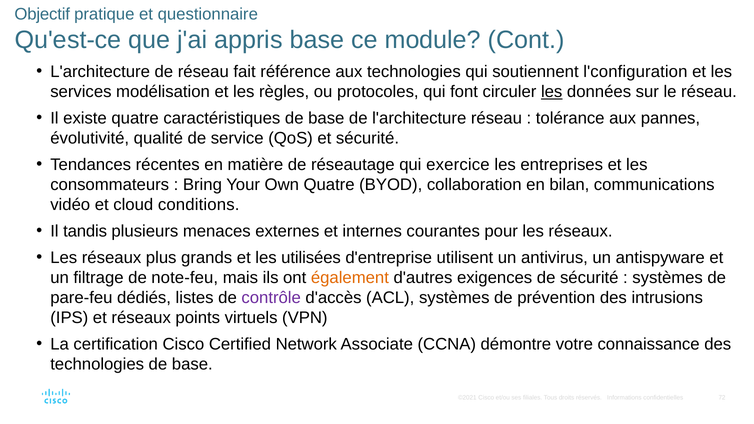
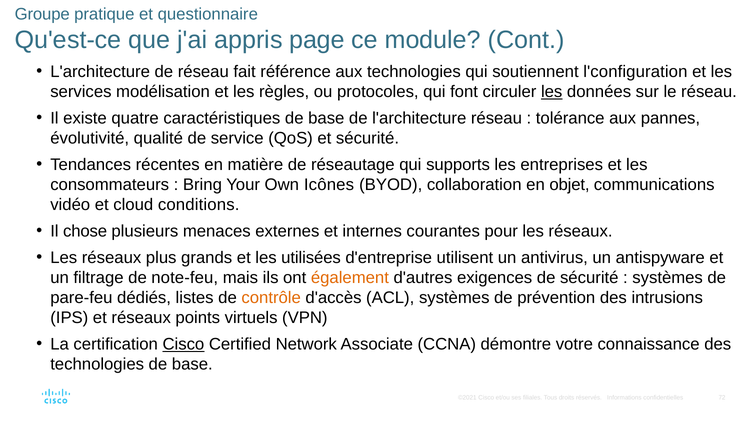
Objectif: Objectif -> Groupe (42, 14)
appris base: base -> page (317, 40)
exercice: exercice -> supports (458, 165)
Own Quatre: Quatre -> Icônes (329, 185)
bilan: bilan -> objet (569, 185)
tandis: tandis -> chose (85, 231)
contrôle colour: purple -> orange (271, 298)
Cisco underline: none -> present (183, 344)
